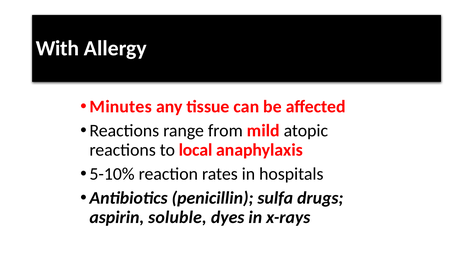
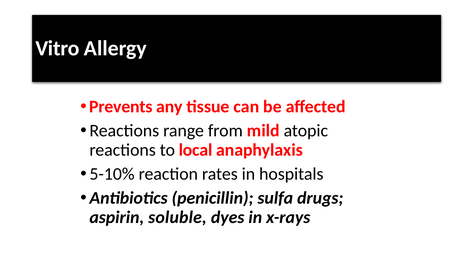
With: With -> Vitro (57, 48)
Minutes: Minutes -> Prevents (121, 107)
